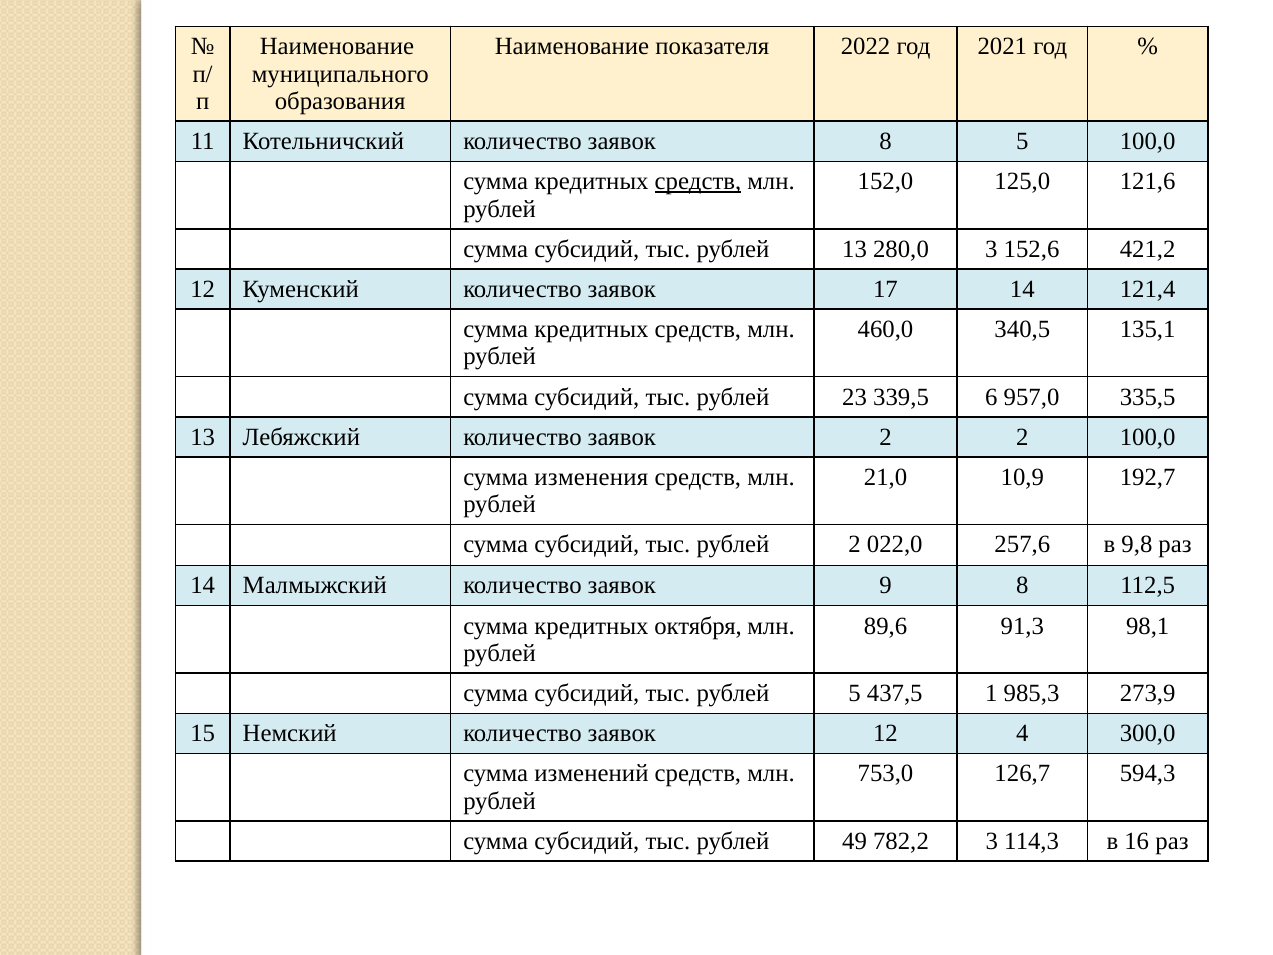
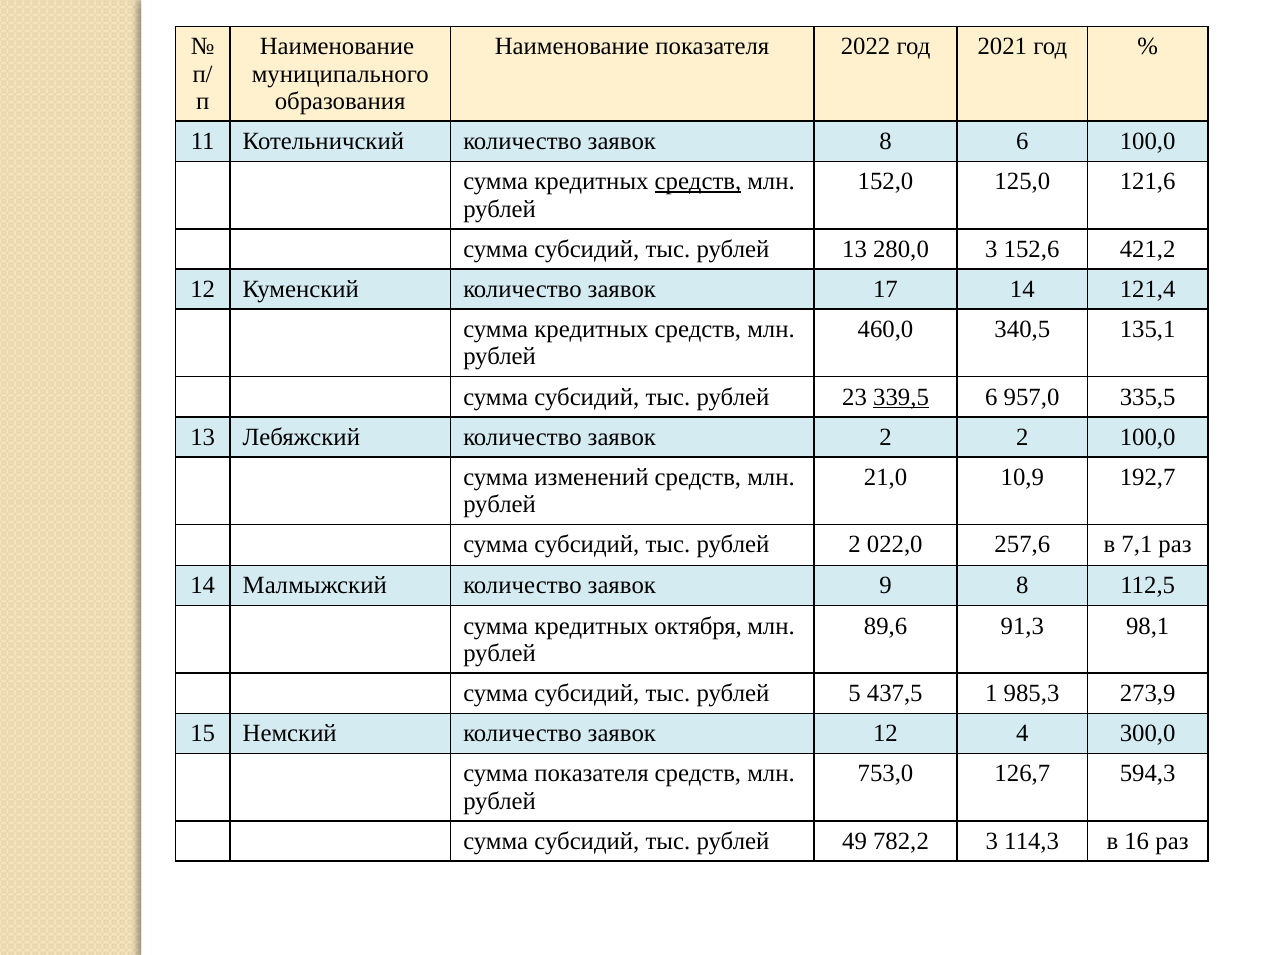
8 5: 5 -> 6 (1022, 141)
339,5 underline: none -> present (901, 397)
изменения: изменения -> изменений (591, 477)
9,8: 9,8 -> 7,1 (1137, 545)
сумма изменений: изменений -> показателя (591, 774)
